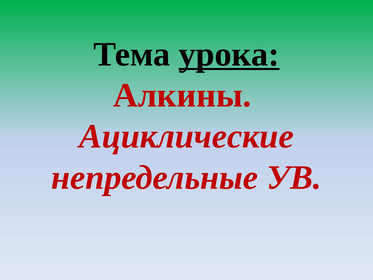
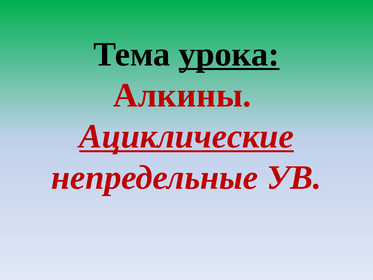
Ациклические underline: none -> present (186, 136)
